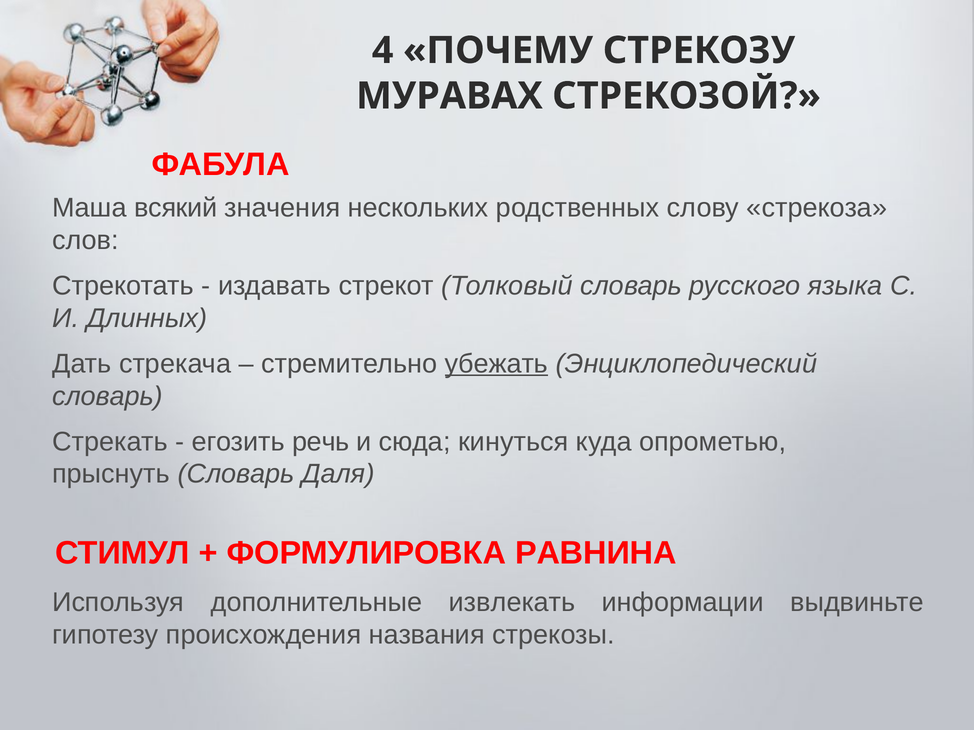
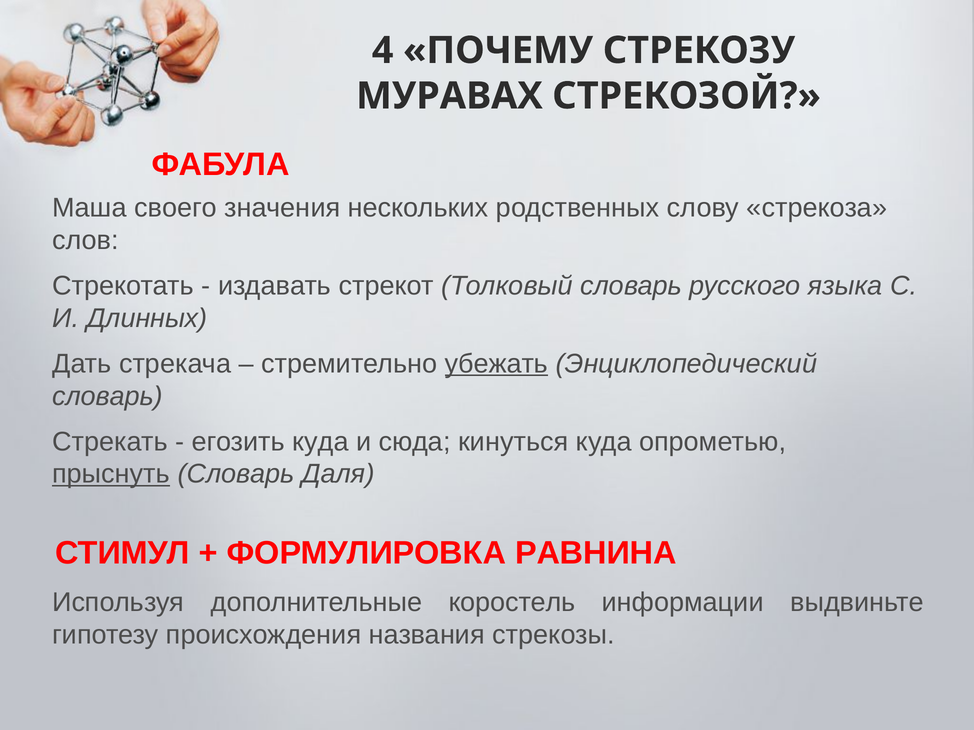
всякий: всякий -> своего (176, 208)
егозить речь: речь -> куда (321, 442)
прыснуть underline: none -> present (111, 474)
извлекать: извлекать -> коростель (512, 603)
